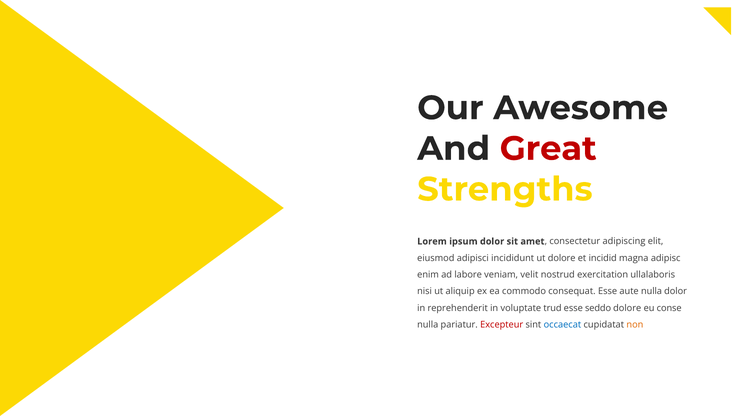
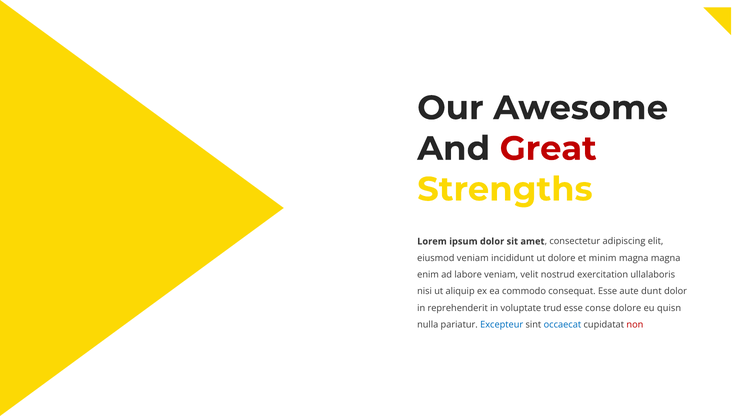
eiusmod adipisci: adipisci -> veniam (473, 258)
incidid: incidid -> minim (603, 258)
magna adipisc: adipisc -> magna (666, 258)
aute nulla: nulla -> dunt (651, 291)
seddo: seddo -> conse (598, 308)
conse: conse -> quisn (669, 308)
Excepteur colour: red -> blue (502, 324)
non colour: orange -> red (635, 324)
